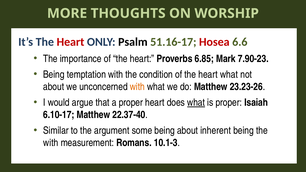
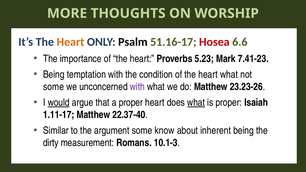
Heart colour: red -> orange (70, 42)
6.85: 6.85 -> 5.23 (204, 59)
7.90-23: 7.90-23 -> 7.41-23 (253, 59)
about: about -> some (54, 87)
with colour: orange -> purple (137, 87)
would underline: none -> present (59, 103)
6.10-17: 6.10-17 -> 1.11-17 (59, 115)
some being: being -> know (165, 131)
with: with -> dirty (51, 143)
